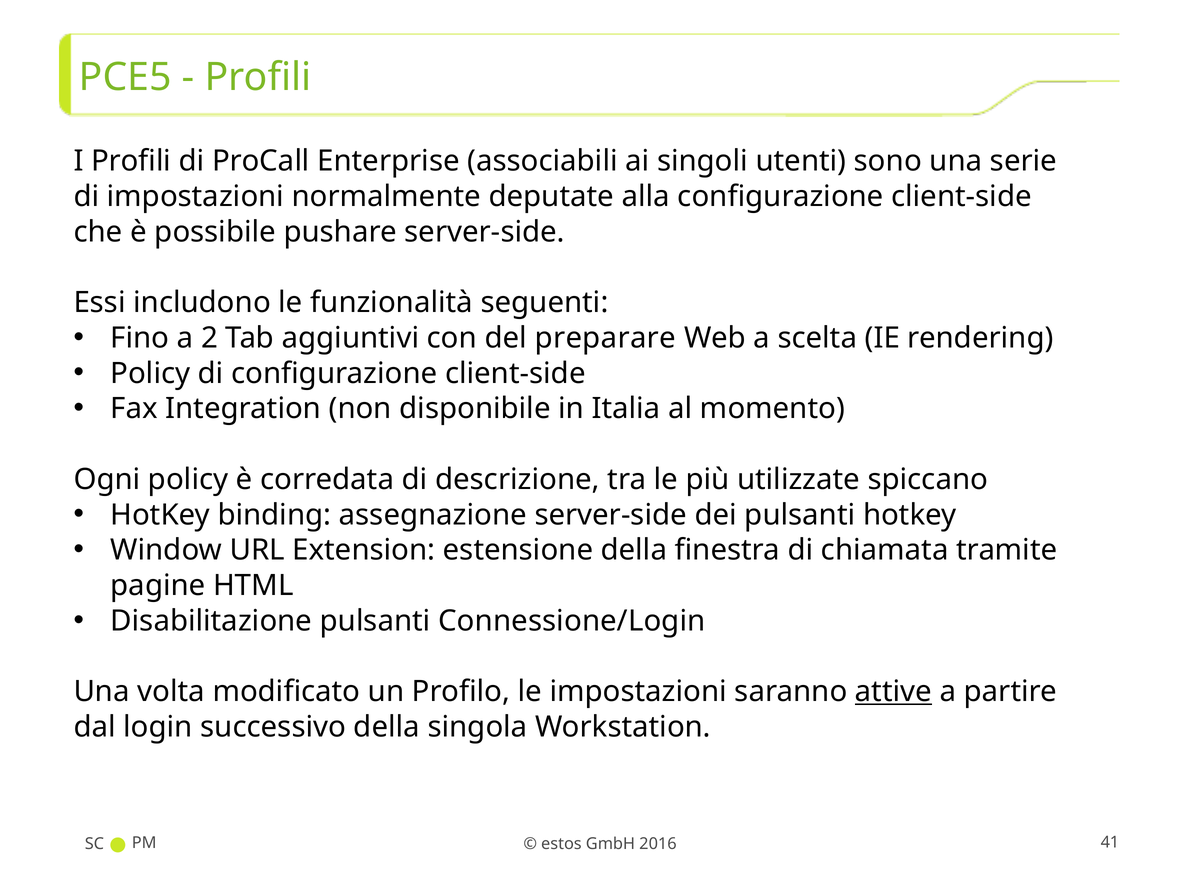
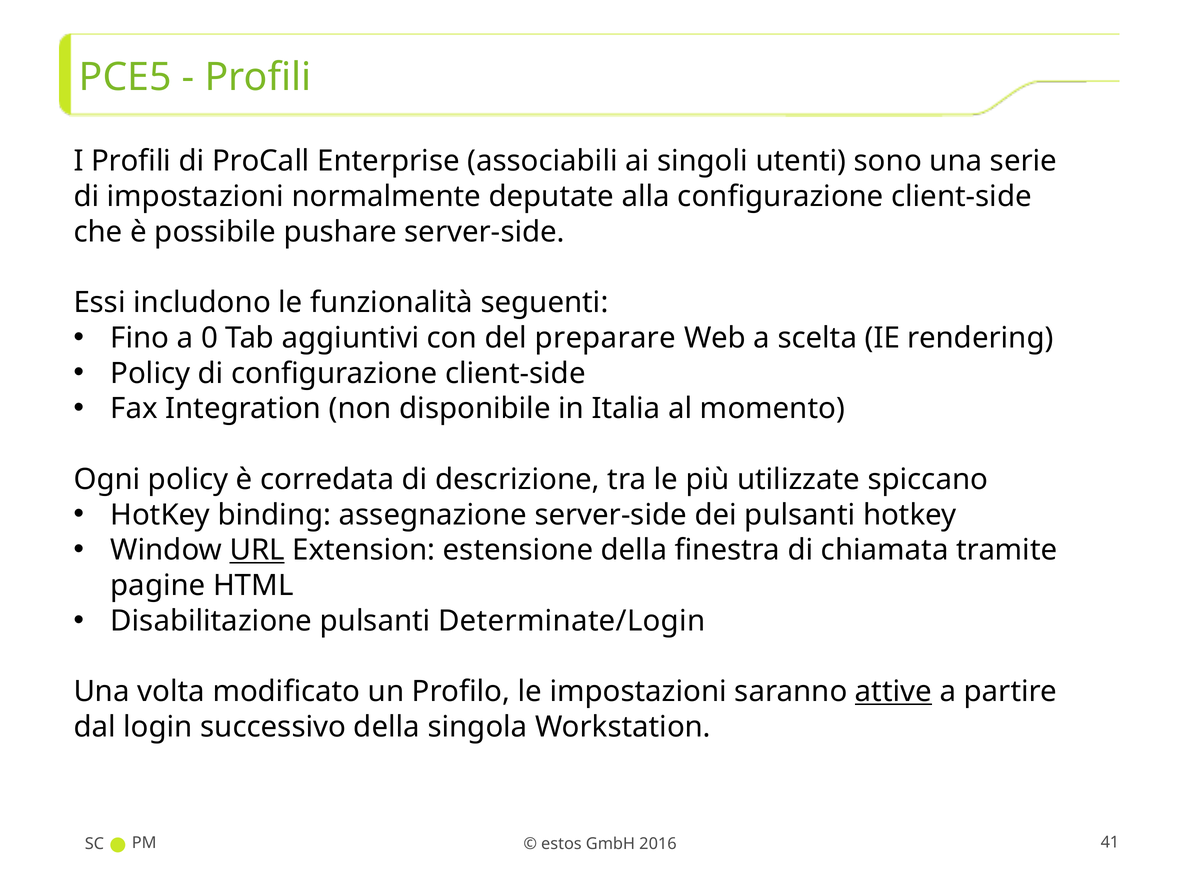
2: 2 -> 0 (209, 338)
URL underline: none -> present (257, 550)
Connessione/Login: Connessione/Login -> Determinate/Login (572, 621)
